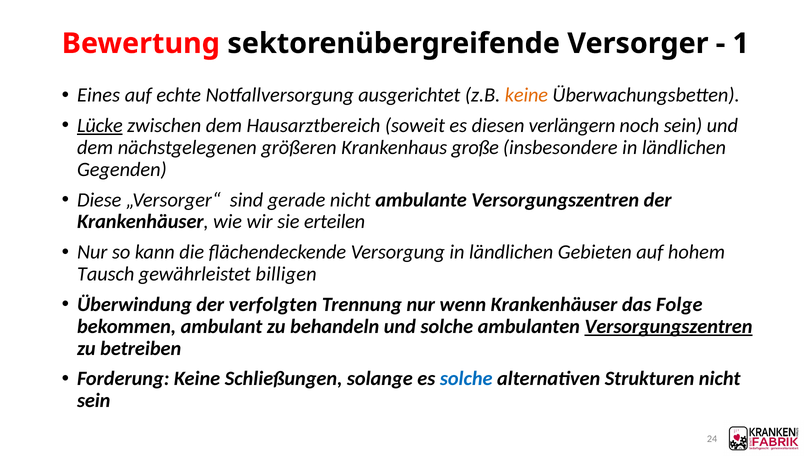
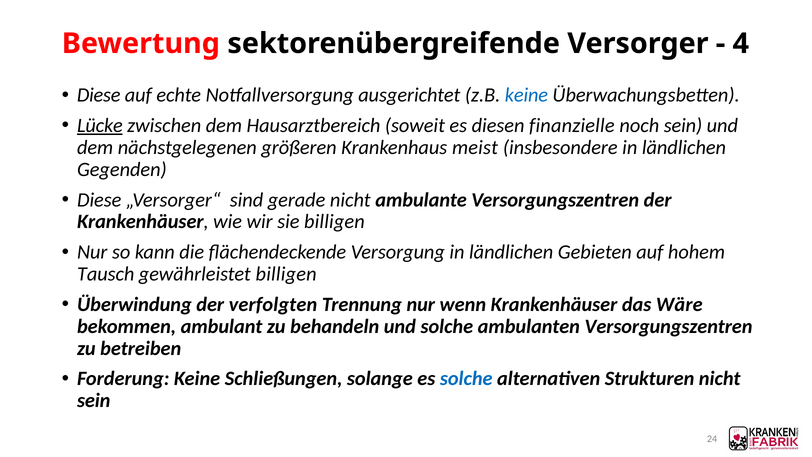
1: 1 -> 4 (741, 43)
Eines: Eines -> Diese (99, 95)
keine colour: orange -> blue (526, 95)
verlängern: verlängern -> finanzielle (572, 126)
große: große -> meist (475, 147)
sie erteilen: erteilen -> billigen (334, 222)
Folge: Folge -> Wäre (679, 304)
Versorgungszentren underline: present -> none (669, 326)
